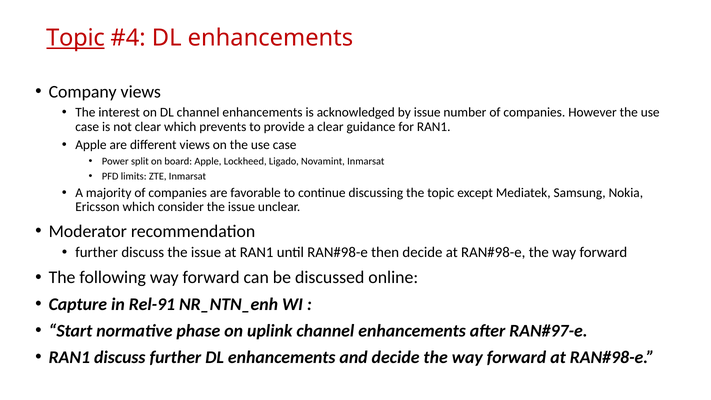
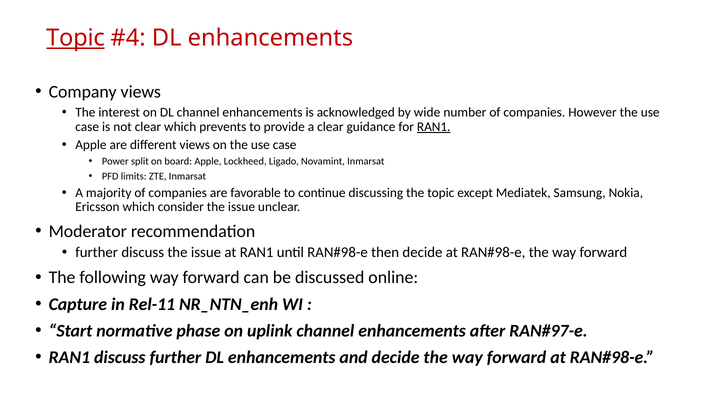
by issue: issue -> wide (427, 112)
RAN1 underline: none -> present (434, 127)
Rel-91: Rel-91 -> Rel-11 (152, 304)
